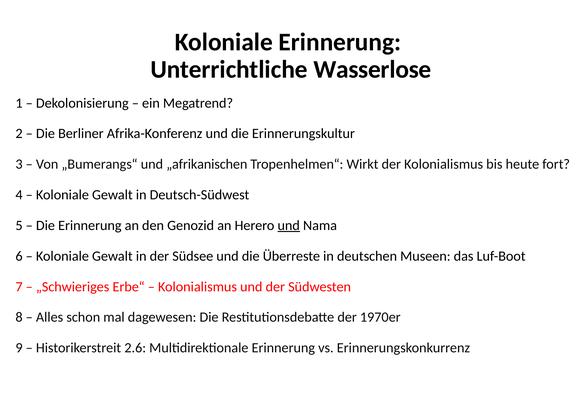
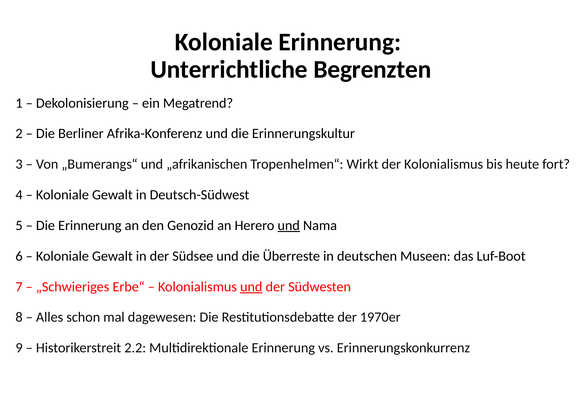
Wasserlose: Wasserlose -> Begrenzten (372, 70)
und underline: none -> present (251, 287)
2.6: 2.6 -> 2.2 (135, 348)
